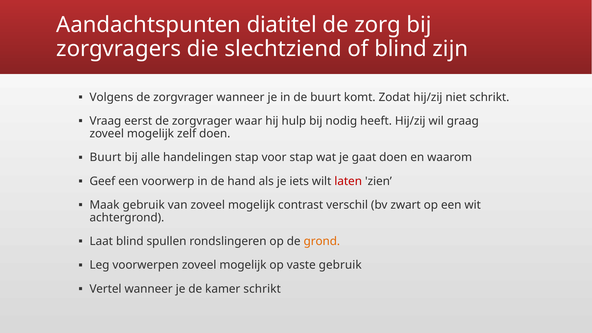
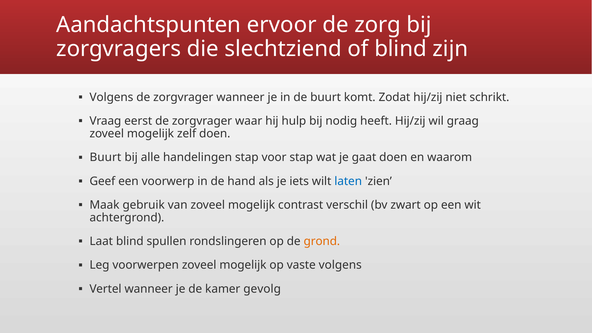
diatitel: diatitel -> ervoor (282, 25)
laten colour: red -> blue (348, 181)
vaste gebruik: gebruik -> volgens (340, 265)
kamer schrikt: schrikt -> gevolg (262, 289)
